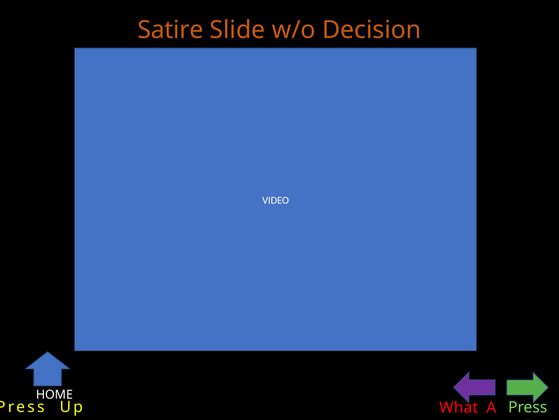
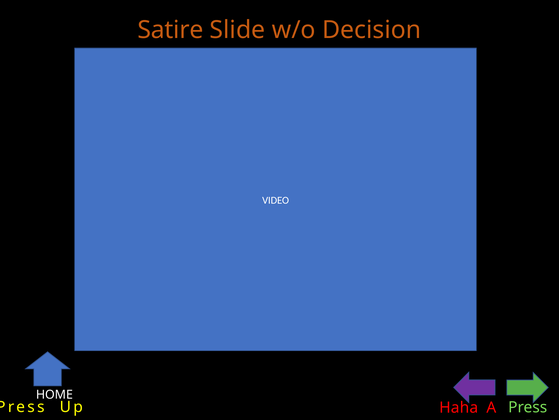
What: What -> Haha (459, 407)
